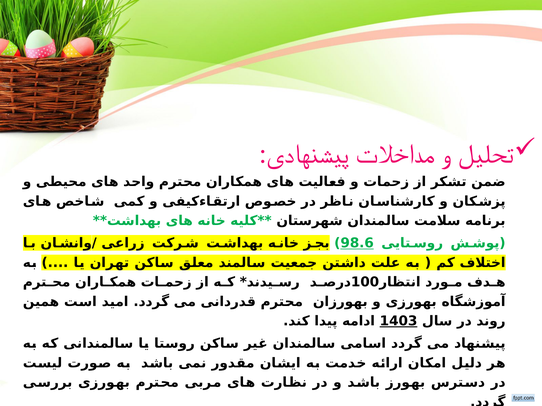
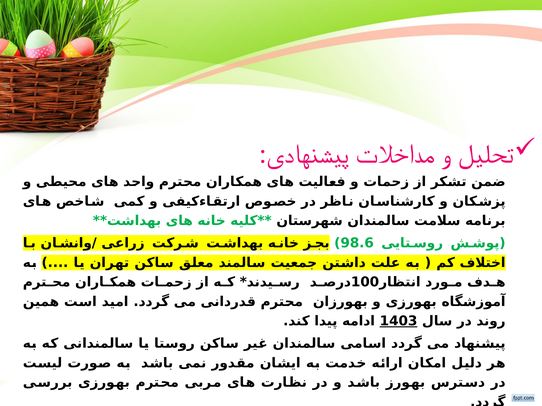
98.6 underline: present -> none (357, 243)
